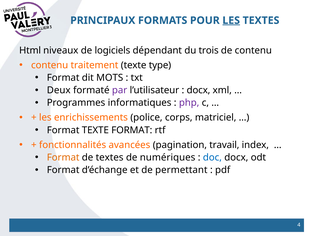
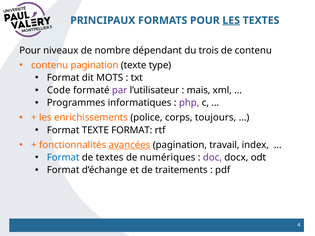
Html: Html -> Pour (30, 50)
logiciels: logiciels -> nombre (112, 50)
contenu traitement: traitement -> pagination (95, 65)
Deux: Deux -> Code (59, 90)
docx: docx -> mais (199, 90)
matriciel: matriciel -> toujours (216, 118)
avancées underline: none -> present (129, 145)
Format colour: orange -> blue (63, 158)
doc colour: blue -> purple (212, 158)
permettant: permettant -> traitements (181, 170)
